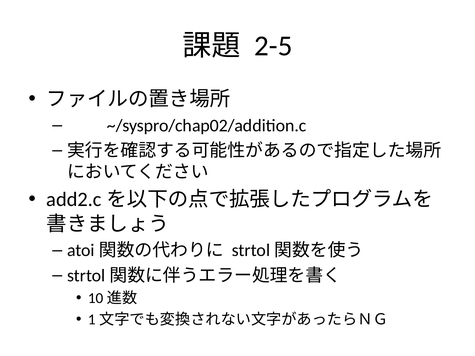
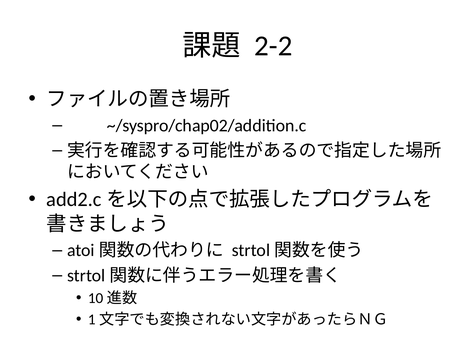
2-5: 2-5 -> 2-2 (273, 46)
